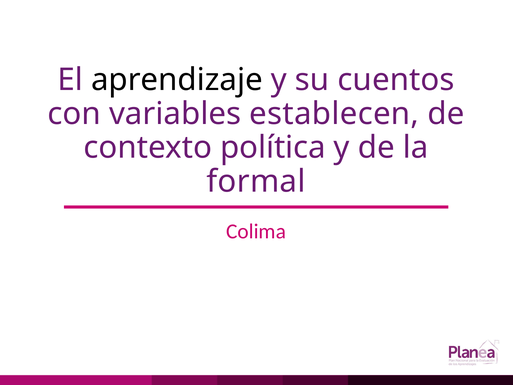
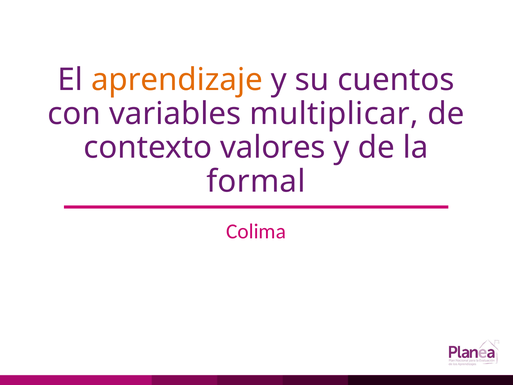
aprendizaje colour: black -> orange (177, 80)
establecen: establecen -> multiplicar (334, 114)
política: política -> valores (273, 148)
